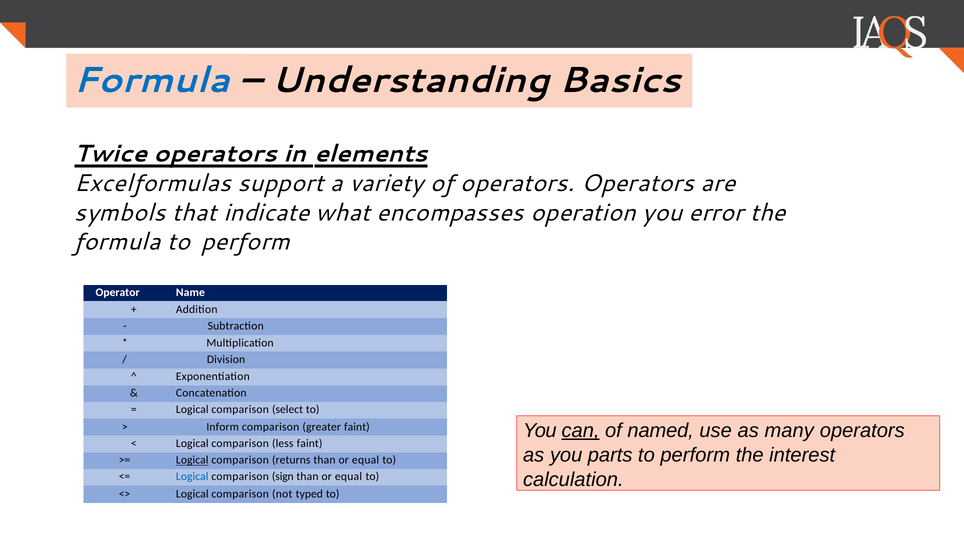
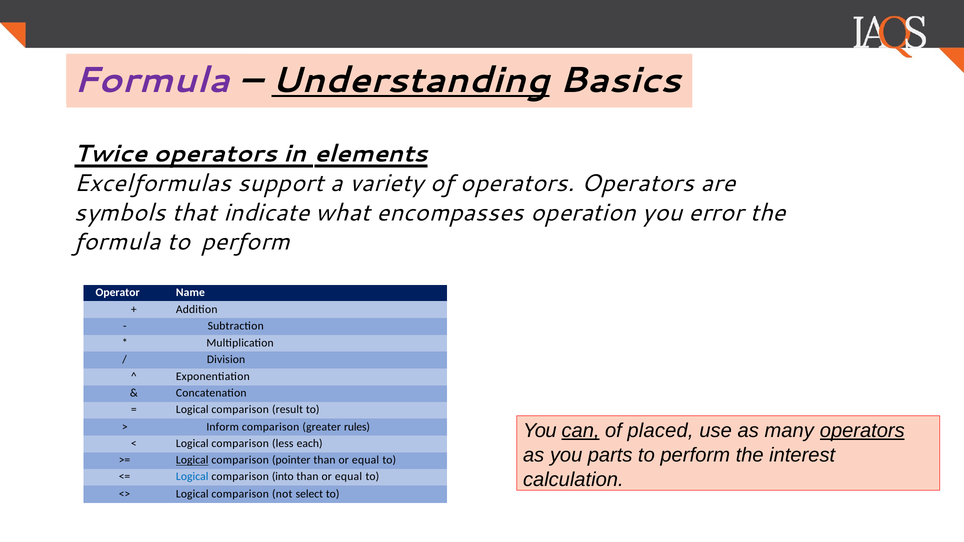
Formula colour: blue -> purple (152, 80)
Understanding underline: none -> present (410, 80)
select: select -> result (288, 410)
named: named -> placed (660, 431)
operators underline: none -> present (862, 431)
greater faint: faint -> rules (357, 427)
less faint: faint -> each (310, 444)
returns: returns -> pointer (291, 460)
sign: sign -> into (283, 477)
typed: typed -> select (309, 494)
